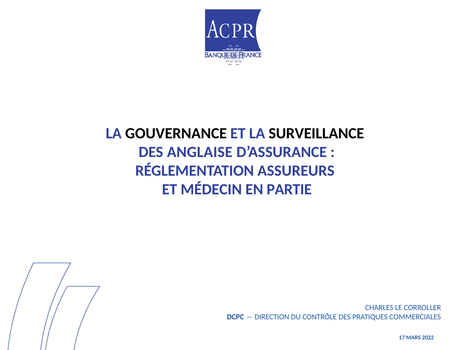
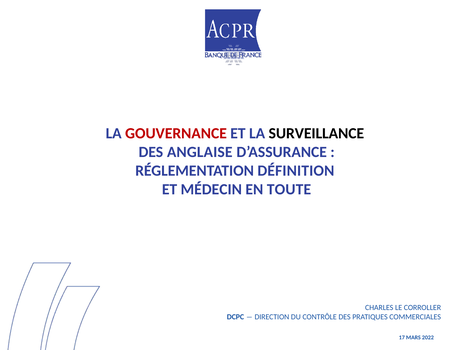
GOUVERNANCE colour: black -> red (176, 133)
ASSUREURS: ASSUREURS -> DÉFINITION (296, 170)
PARTIE: PARTIE -> TOUTE (289, 189)
